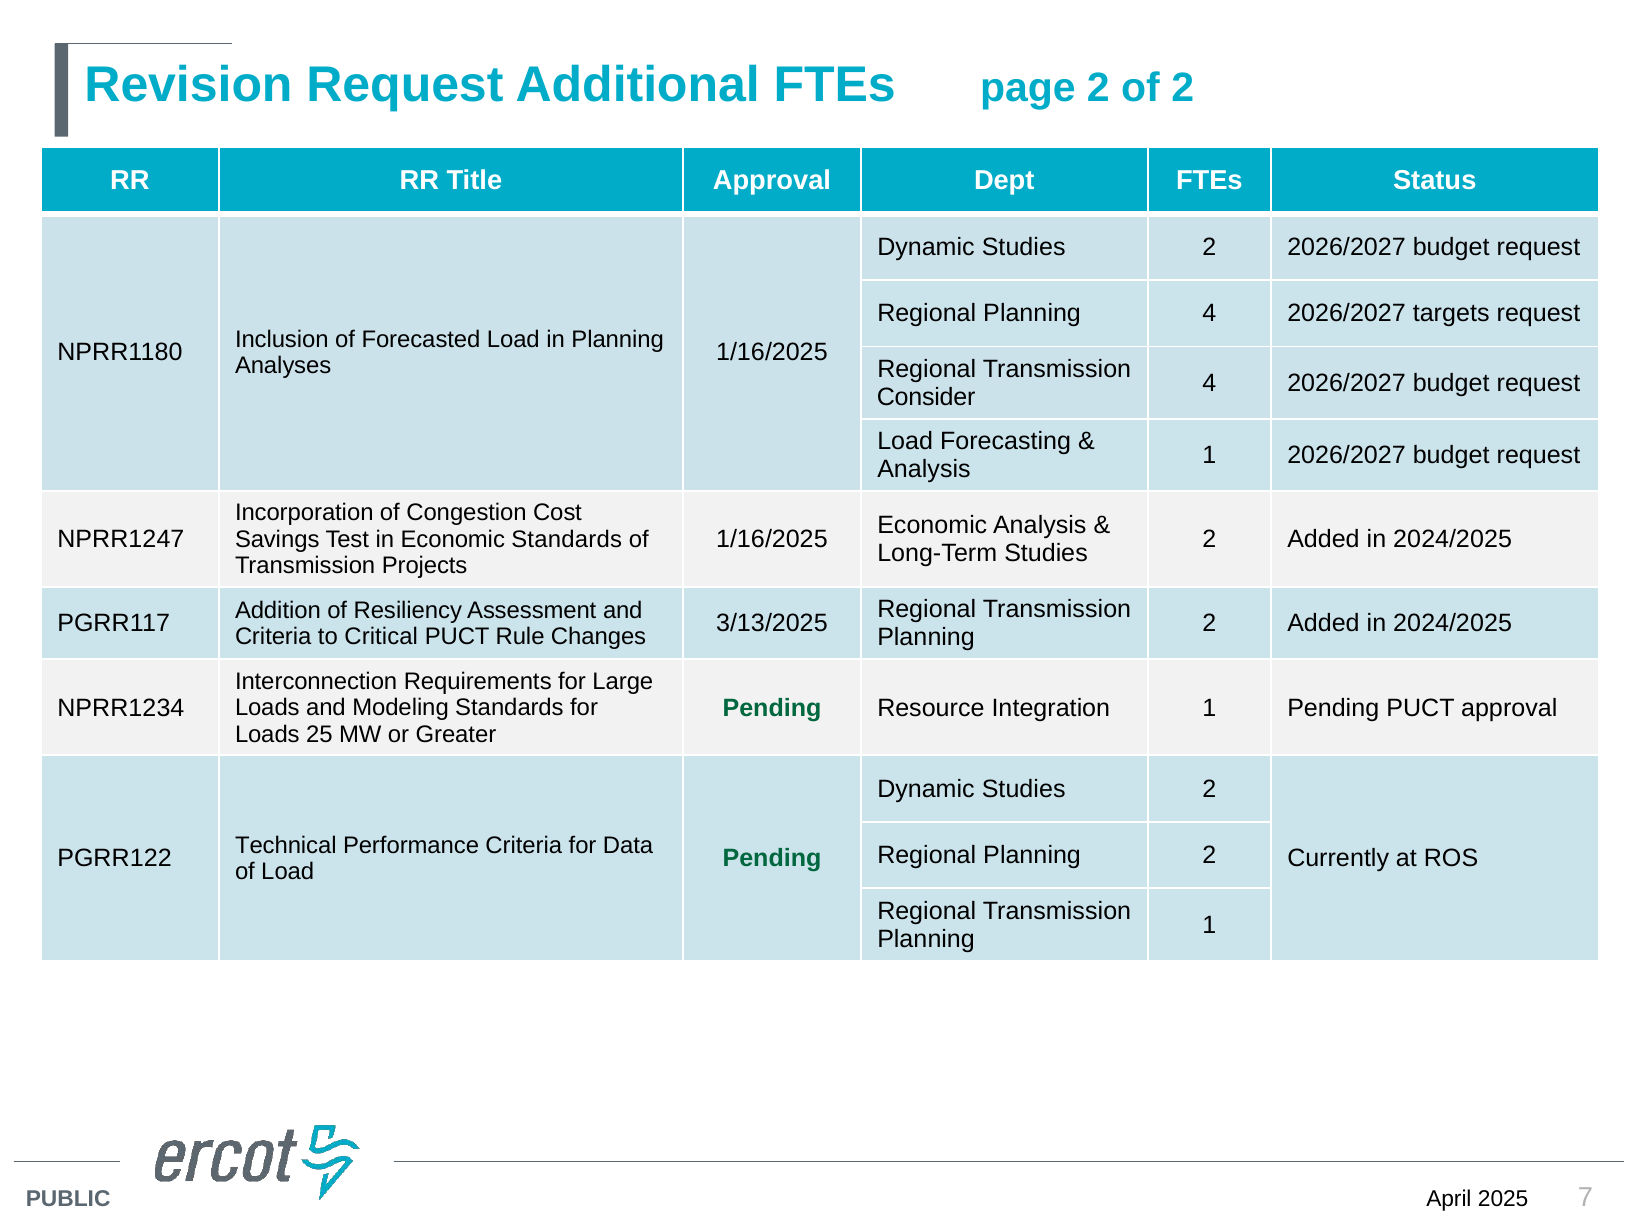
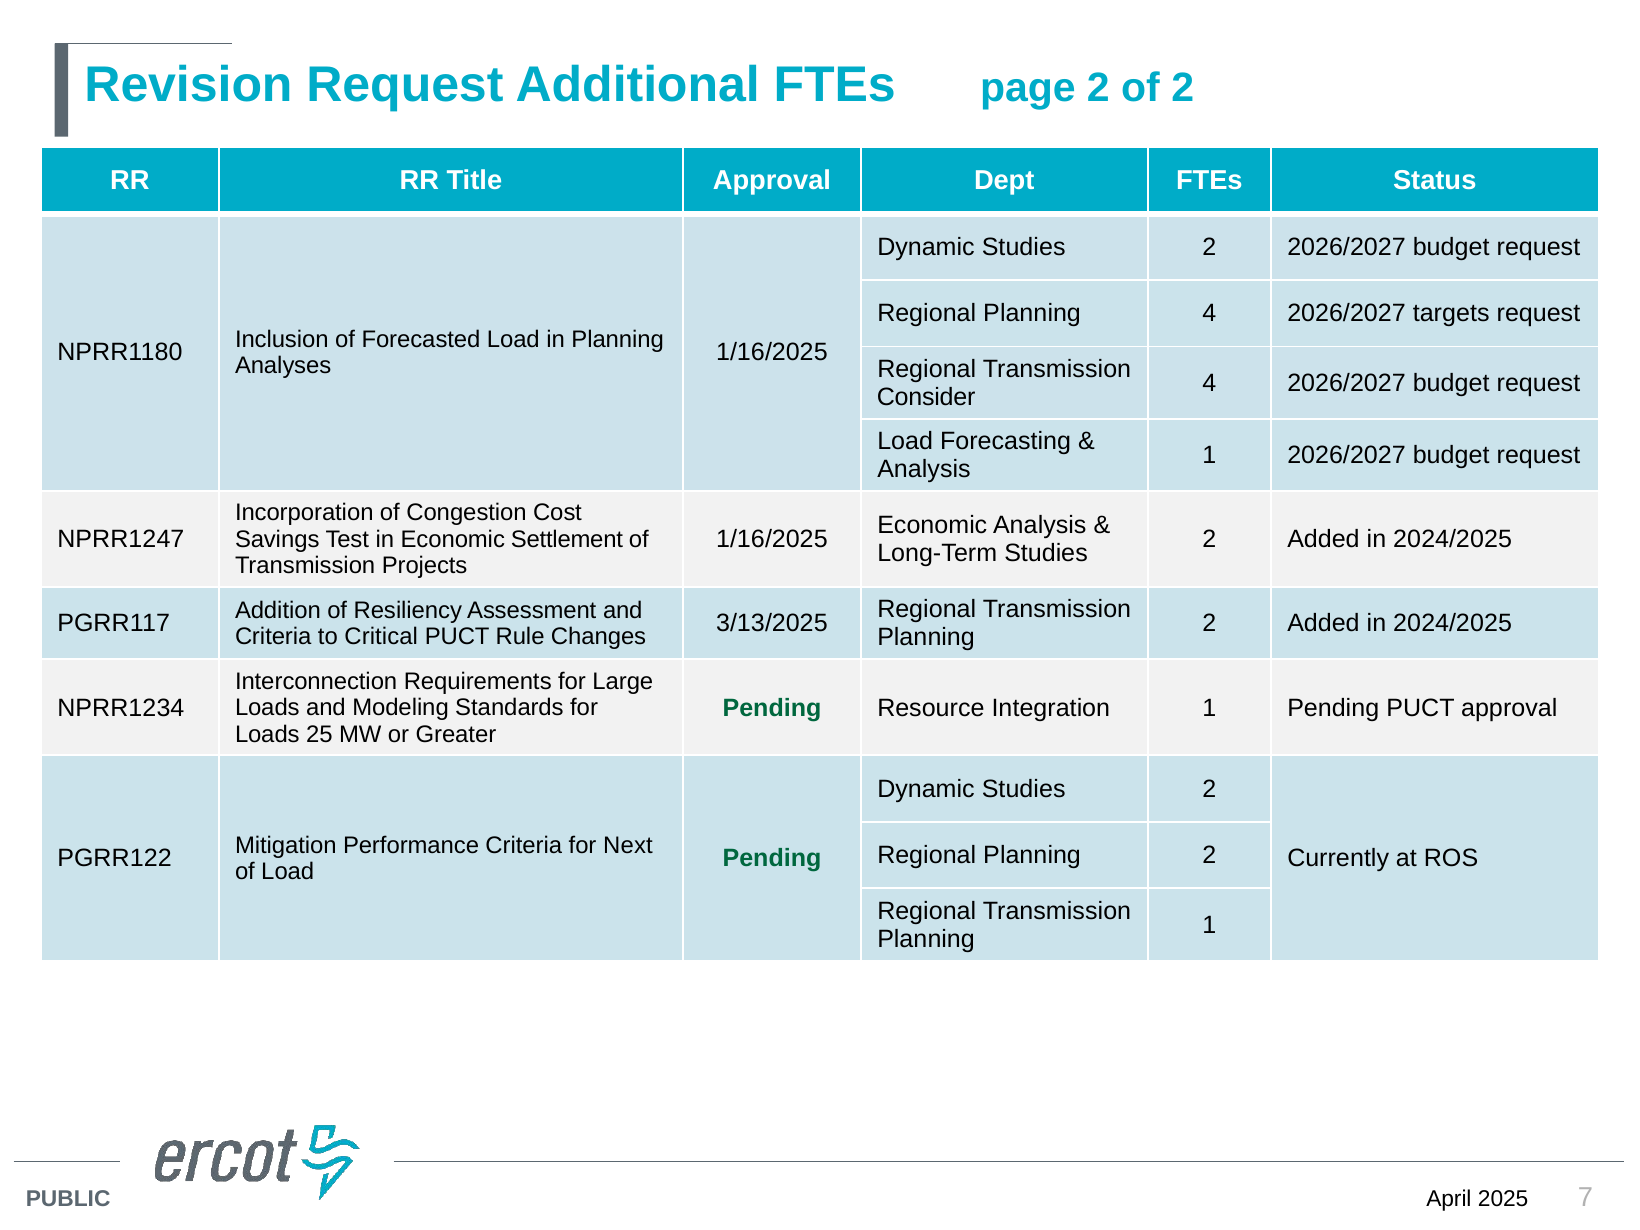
Economic Standards: Standards -> Settlement (567, 539)
Technical: Technical -> Mitigation (286, 845)
Data: Data -> Next (628, 845)
